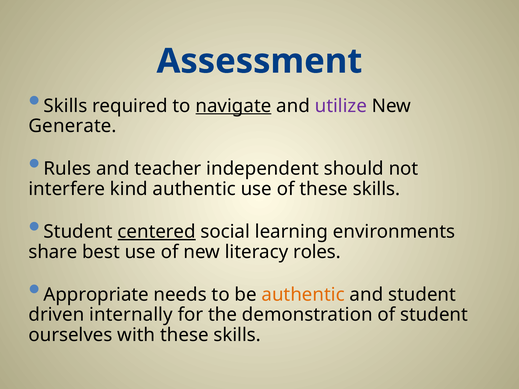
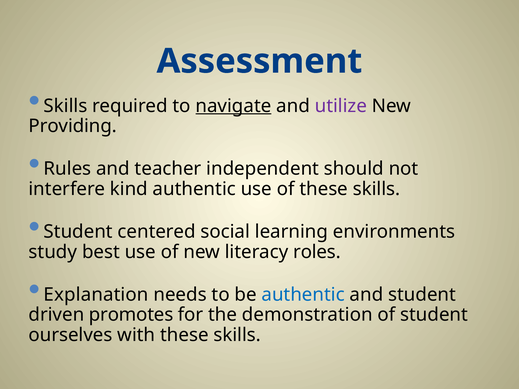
Generate: Generate -> Providing (73, 126)
centered underline: present -> none (157, 232)
share: share -> study (53, 252)
Appropriate: Appropriate -> Explanation (96, 295)
authentic colour: orange -> blue (303, 295)
internally: internally -> promotes (131, 315)
